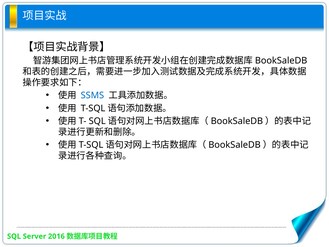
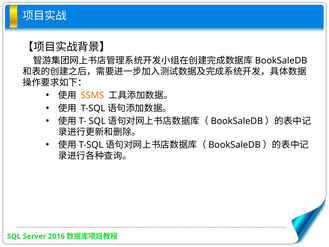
SSMS colour: blue -> orange (92, 95)
